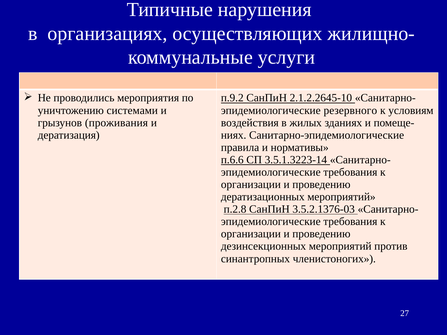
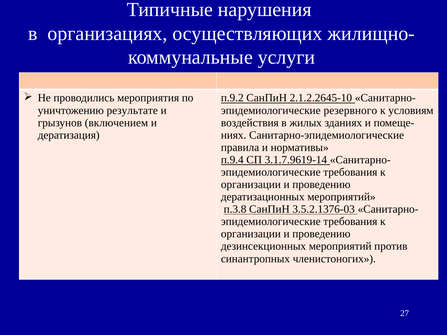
системами: системами -> результате (132, 110)
проживания: проживания -> включением (116, 123)
п.6.6: п.6.6 -> п.9.4 (232, 160)
3.5.1.3223-14: 3.5.1.3223-14 -> 3.1.7.9619-14 (296, 160)
п.2.8: п.2.8 -> п.3.8 (235, 209)
